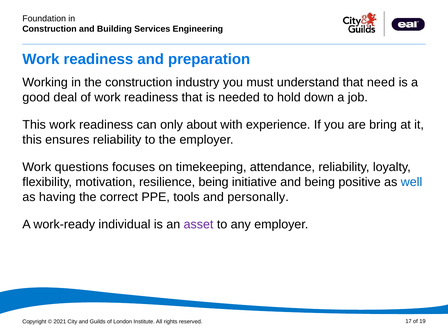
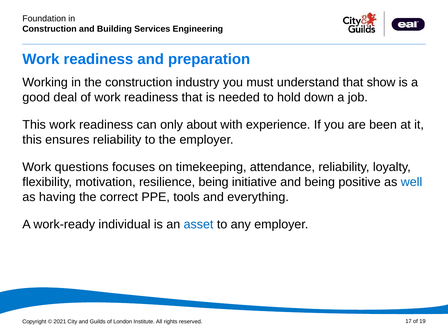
need: need -> show (381, 82)
bring: bring -> been (383, 125)
personally: personally -> everything (258, 197)
asset colour: purple -> blue (199, 224)
